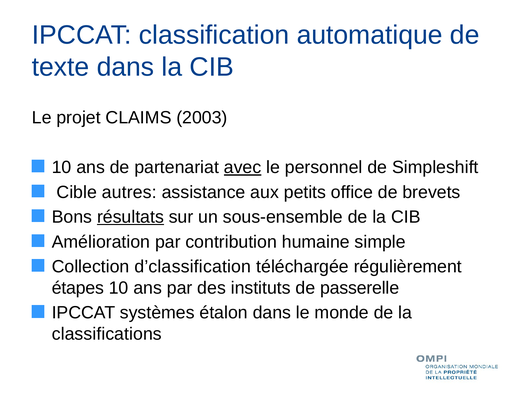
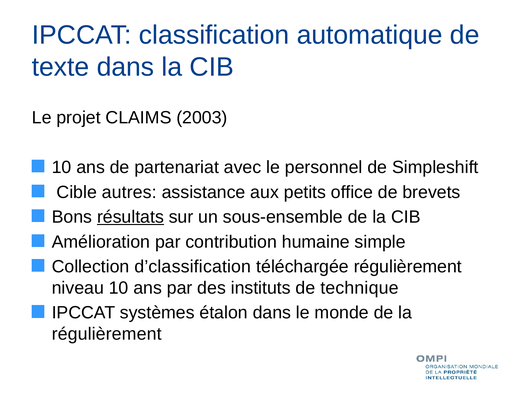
avec underline: present -> none (243, 167)
étapes: étapes -> niveau (78, 287)
passerelle: passerelle -> technique (359, 287)
classifications: classifications -> régulièrement (107, 333)
